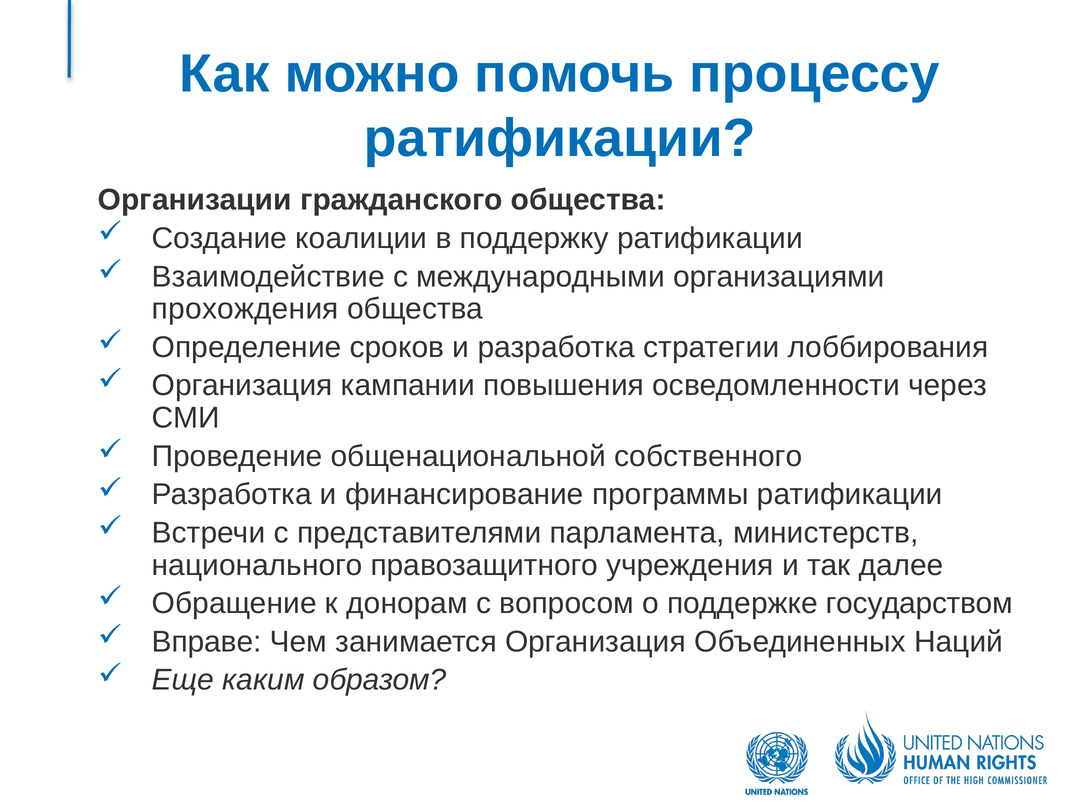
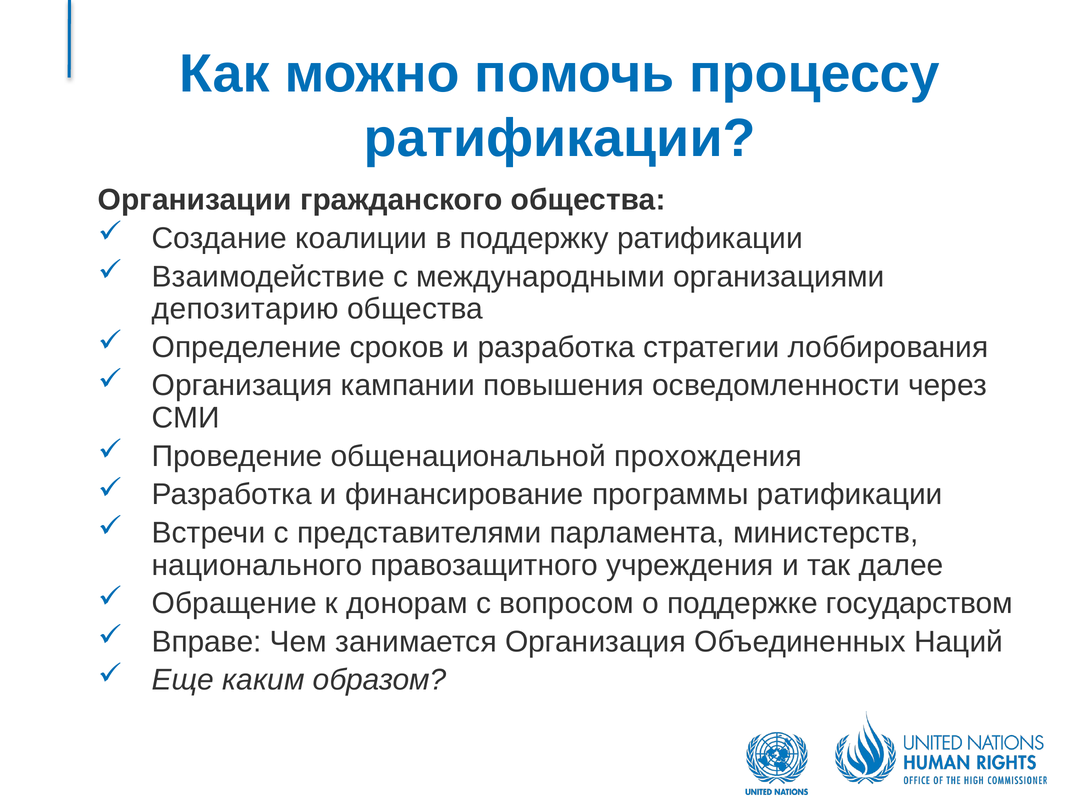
прохождения: прохождения -> депозитарию (245, 309)
собственного: собственного -> прохождения (708, 456)
